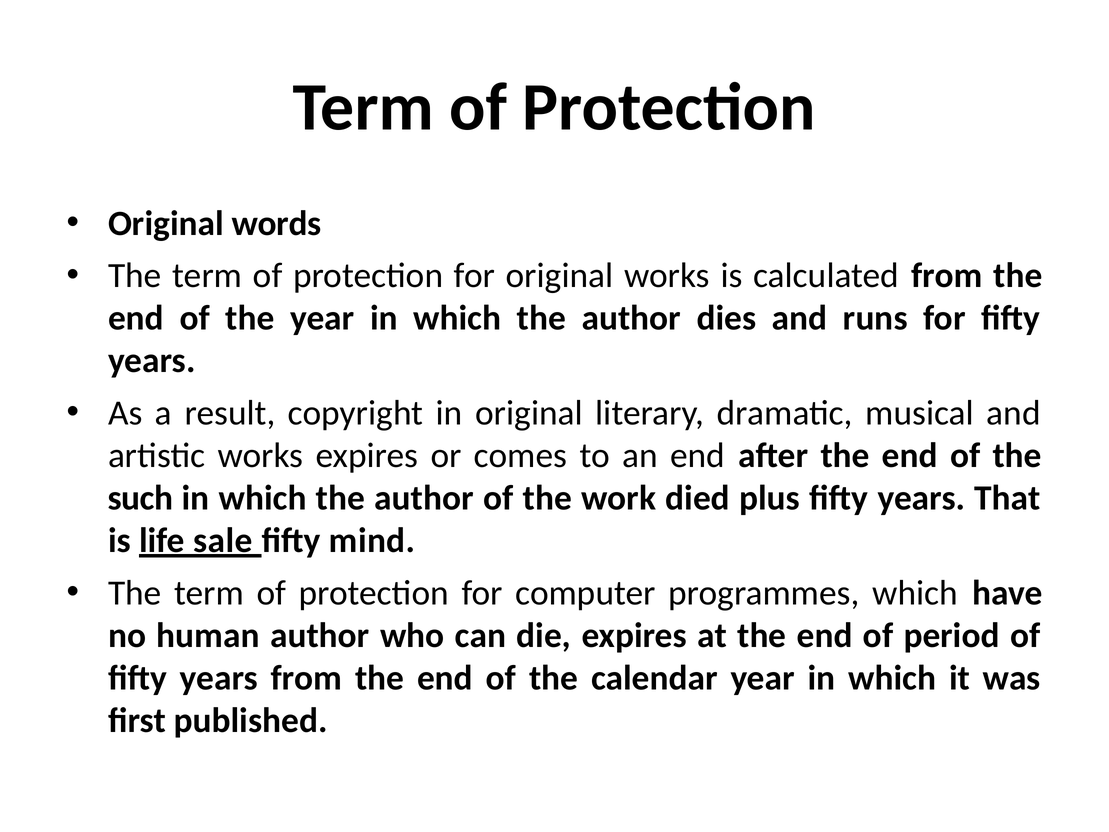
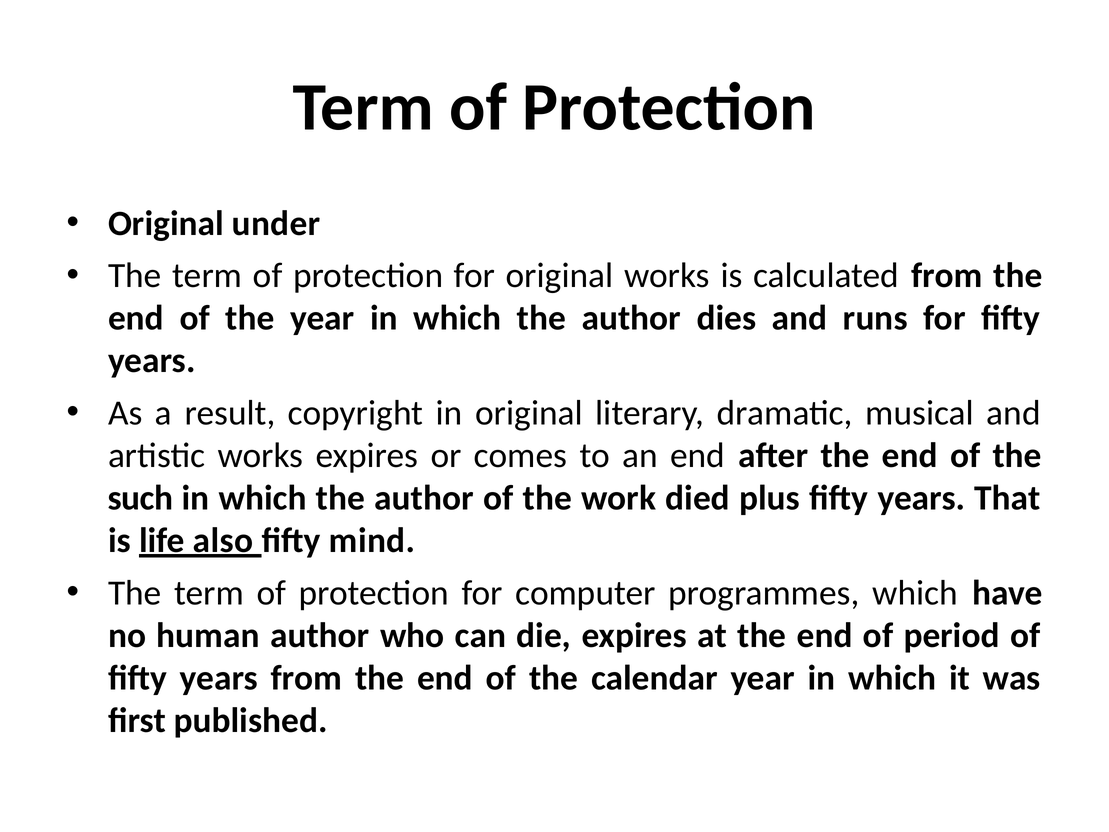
words: words -> under (276, 223)
sale: sale -> also (223, 540)
